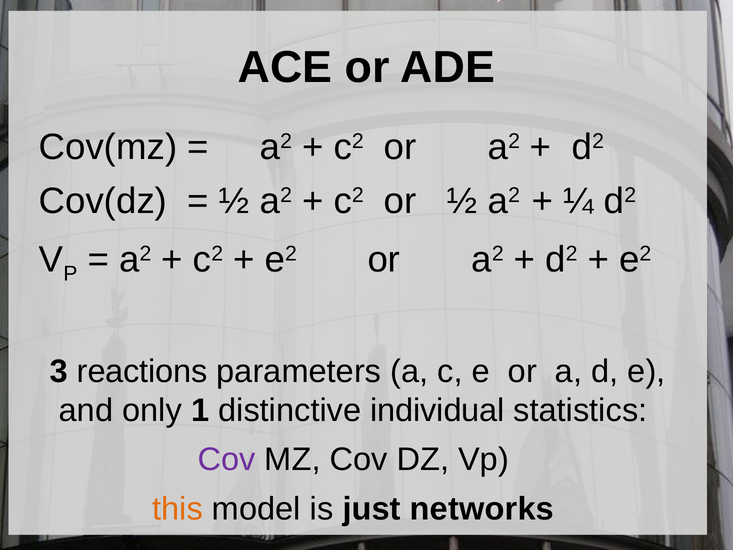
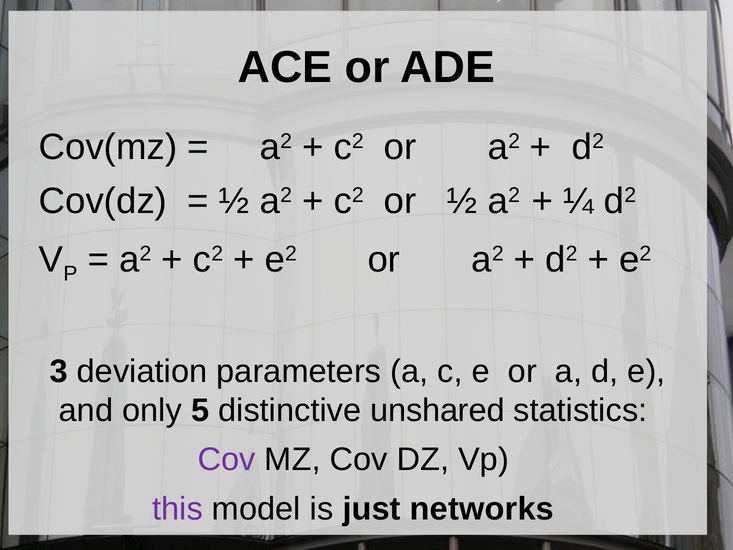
reactions: reactions -> deviation (142, 371)
1: 1 -> 5 (200, 410)
individual: individual -> unshared (437, 410)
this colour: orange -> purple (178, 509)
